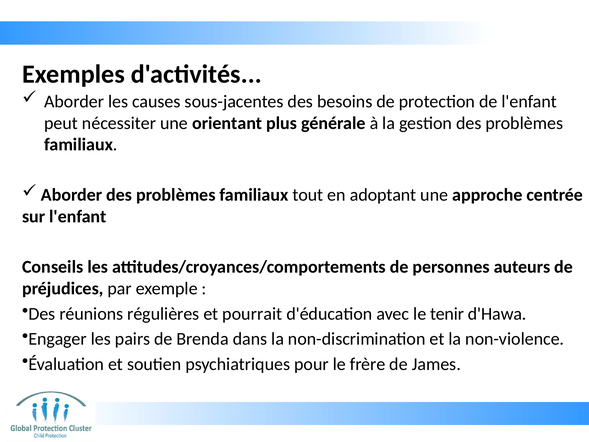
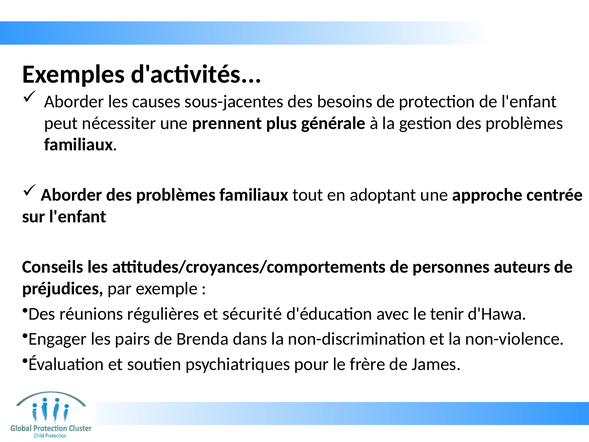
orientant: orientant -> prennent (227, 123)
pourrait: pourrait -> sécurité (252, 314)
